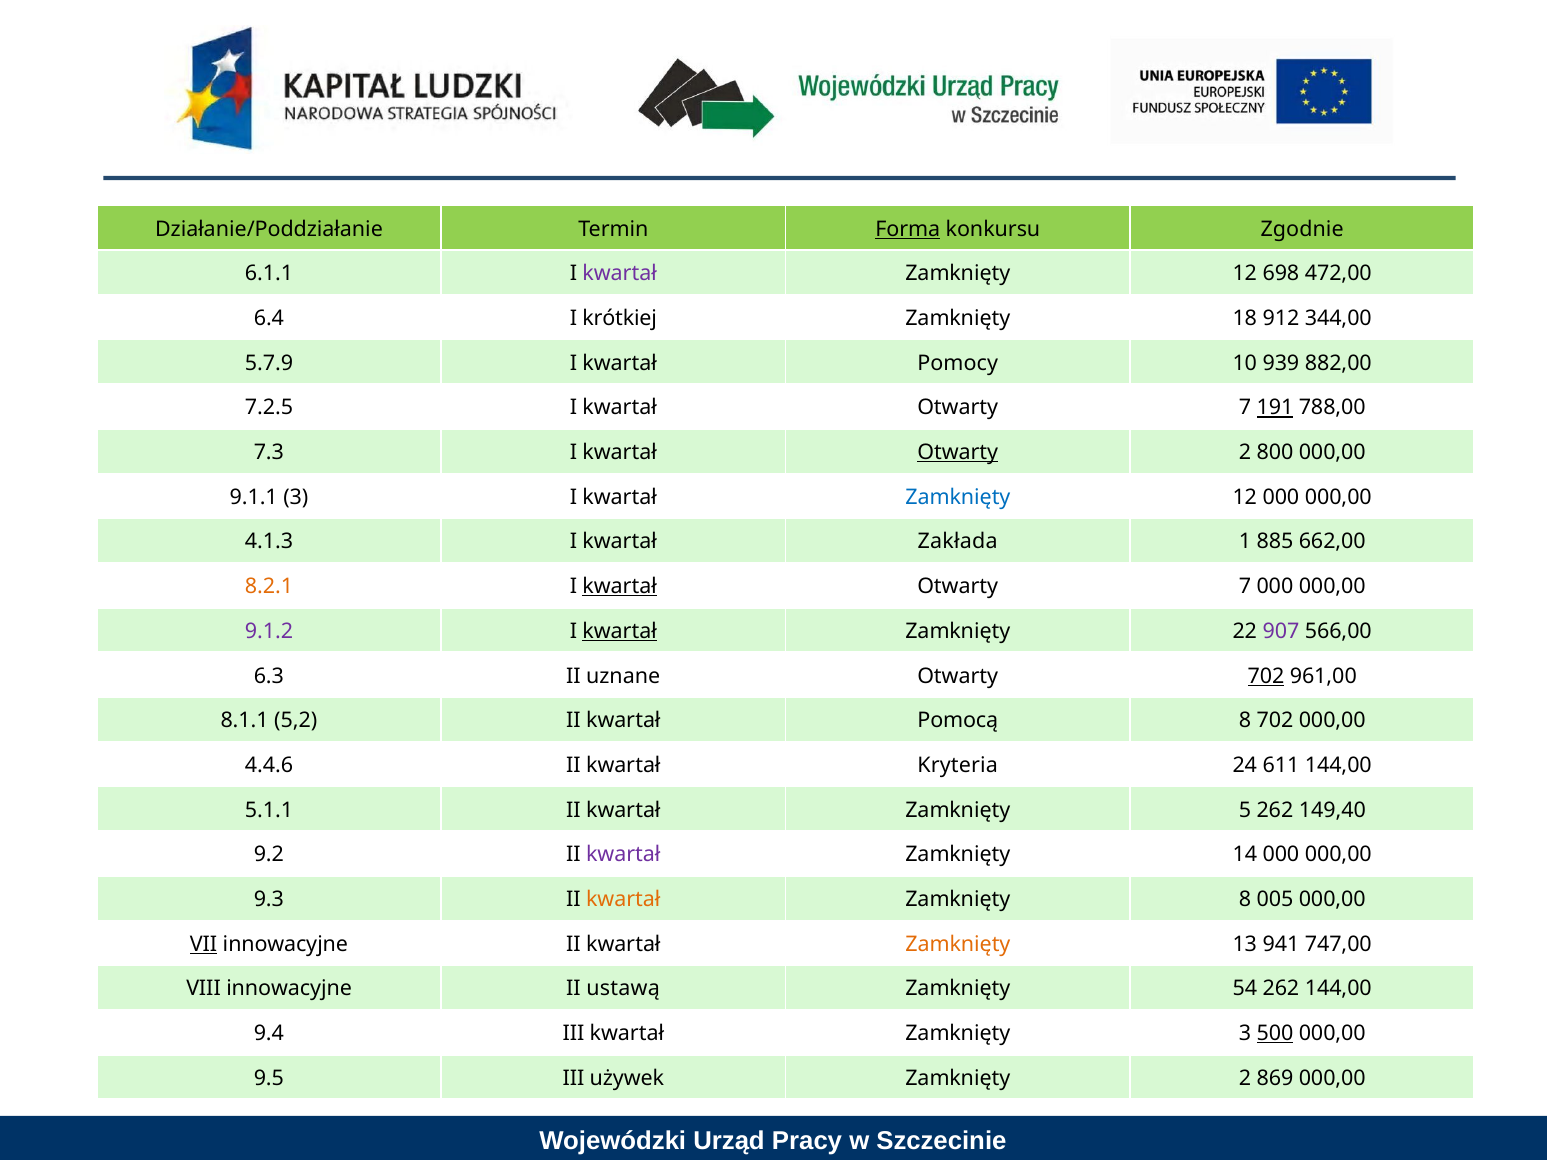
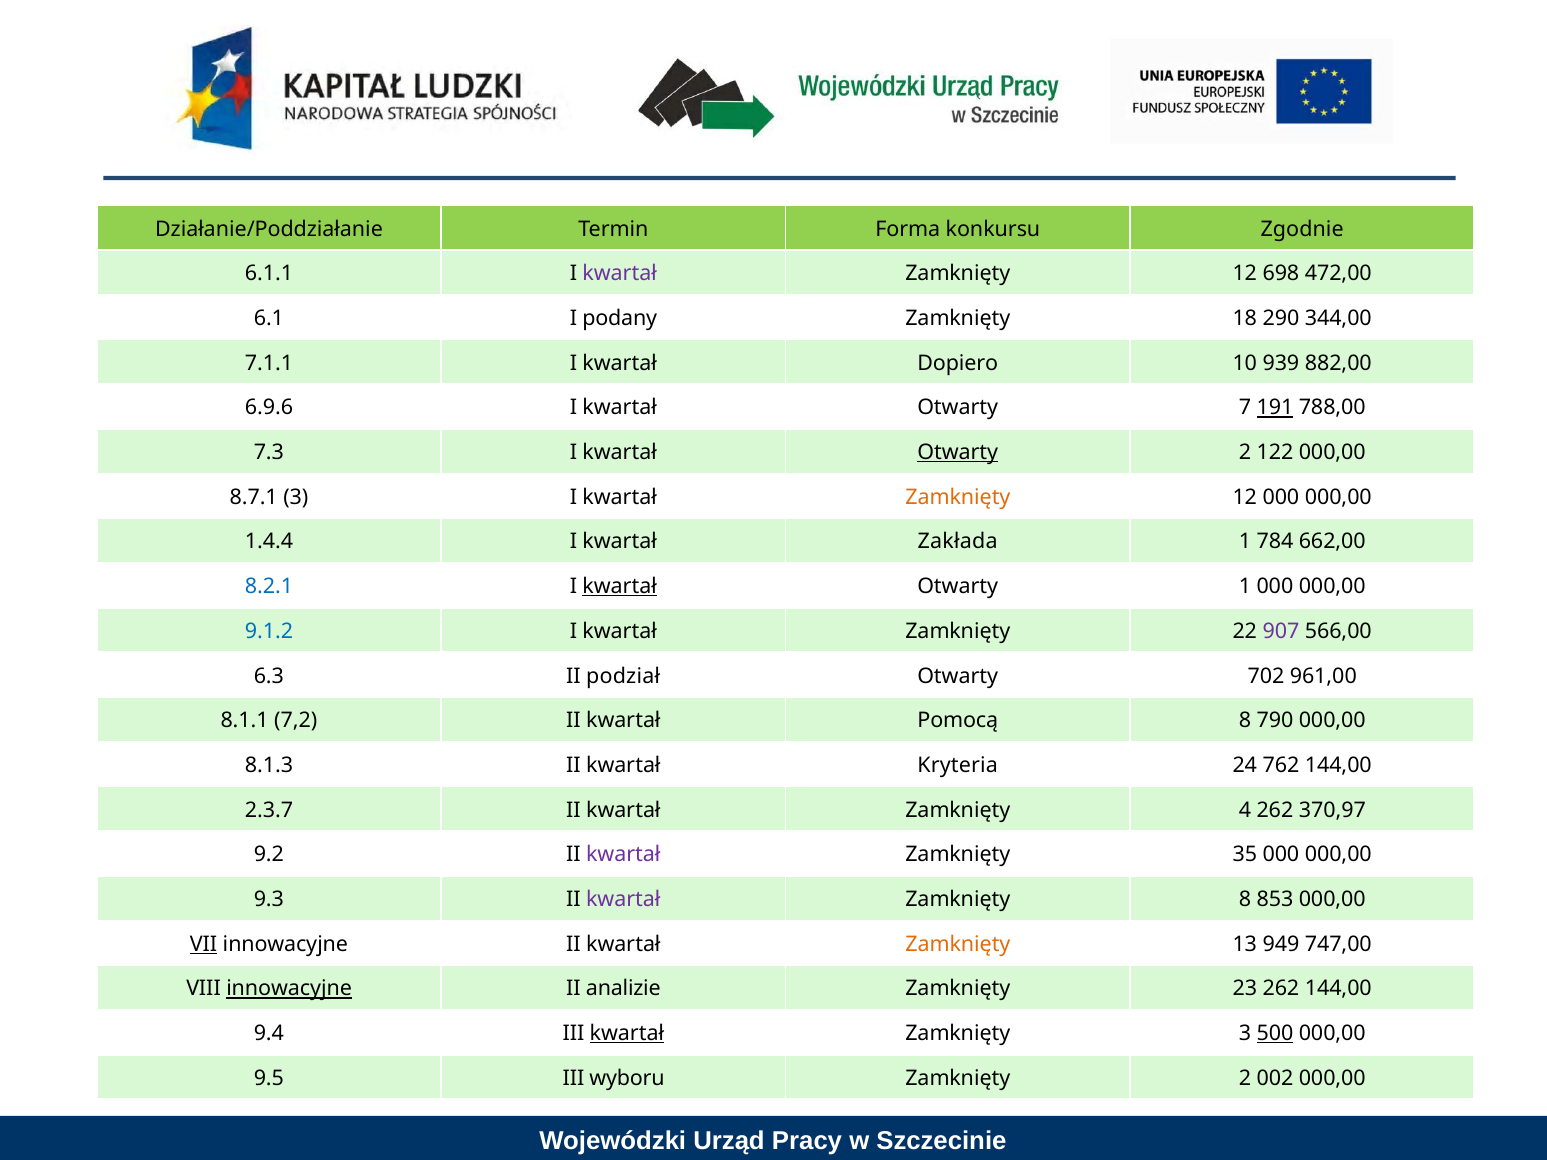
Forma underline: present -> none (908, 229)
6.4: 6.4 -> 6.1 (269, 318)
krótkiej: krótkiej -> podany (620, 318)
912: 912 -> 290 (1281, 318)
5.7.9: 5.7.9 -> 7.1.1 (269, 363)
Pomocy: Pomocy -> Dopiero (958, 363)
7.2.5: 7.2.5 -> 6.9.6 (269, 408)
800: 800 -> 122 (1275, 453)
9.1.1: 9.1.1 -> 8.7.1 (254, 497)
Zamknięty colour: blue -> orange (958, 497)
4.1.3: 4.1.3 -> 1.4.4 (269, 542)
885: 885 -> 784 (1275, 542)
8.2.1 colour: orange -> blue (269, 587)
7: 7 -> 1 (1245, 587)
9.1.2 colour: purple -> blue (269, 631)
kwartał underline: present -> none (620, 631)
uznane: uznane -> podział (623, 676)
702 underline: present -> none (1266, 676)
5,2: 5,2 -> 7,2 (296, 721)
8 702: 702 -> 790 (1275, 721)
4.4.6: 4.4.6 -> 8.1.3 (269, 765)
611: 611 -> 762 (1281, 765)
5.1.1: 5.1.1 -> 2.3.7 (269, 810)
5: 5 -> 4 (1245, 810)
149,40: 149,40 -> 370,97 (1332, 810)
14: 14 -> 35 (1245, 855)
kwartał colour: orange -> purple (623, 900)
005: 005 -> 853 (1275, 900)
941: 941 -> 949 (1281, 944)
innowacyjne underline: none -> present (289, 989)
ustawą: ustawą -> analizie (623, 989)
54: 54 -> 23 (1245, 989)
kwartał underline: none -> present (627, 1034)
używek: używek -> wyboru (627, 1078)
869: 869 -> 002 (1275, 1078)
